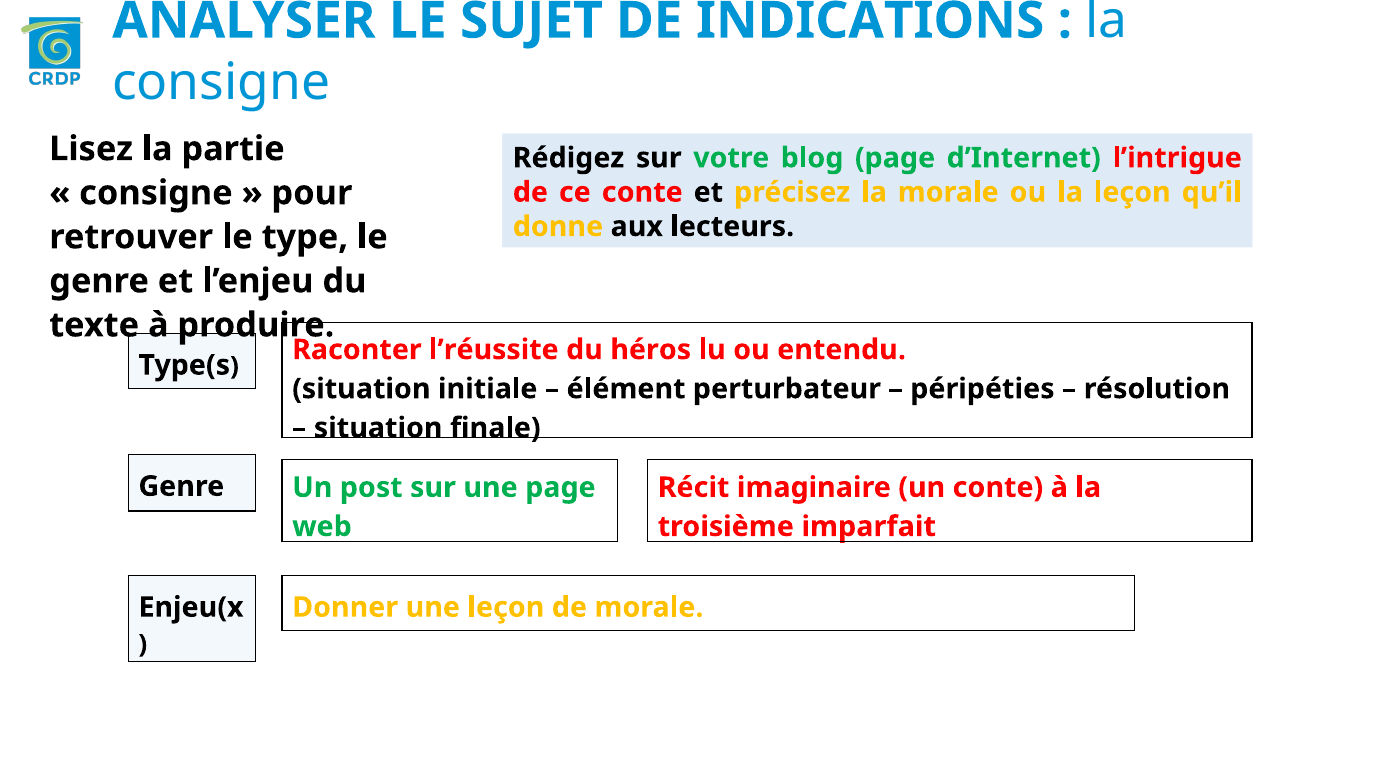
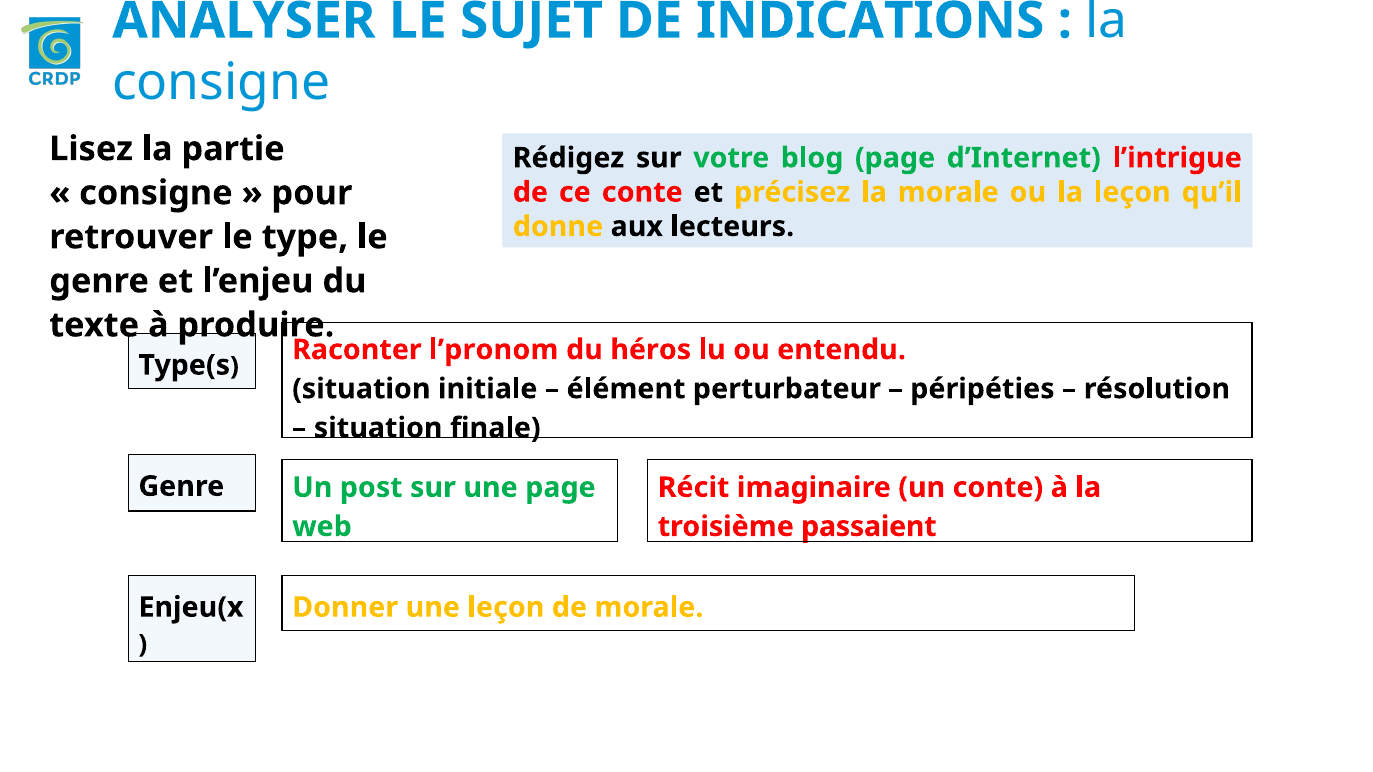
l’réussite: l’réussite -> l’pronom (494, 350)
imparfait: imparfait -> passaient (869, 527)
